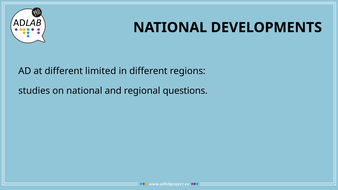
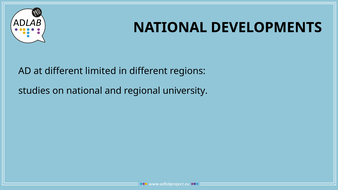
questions: questions -> university (185, 91)
